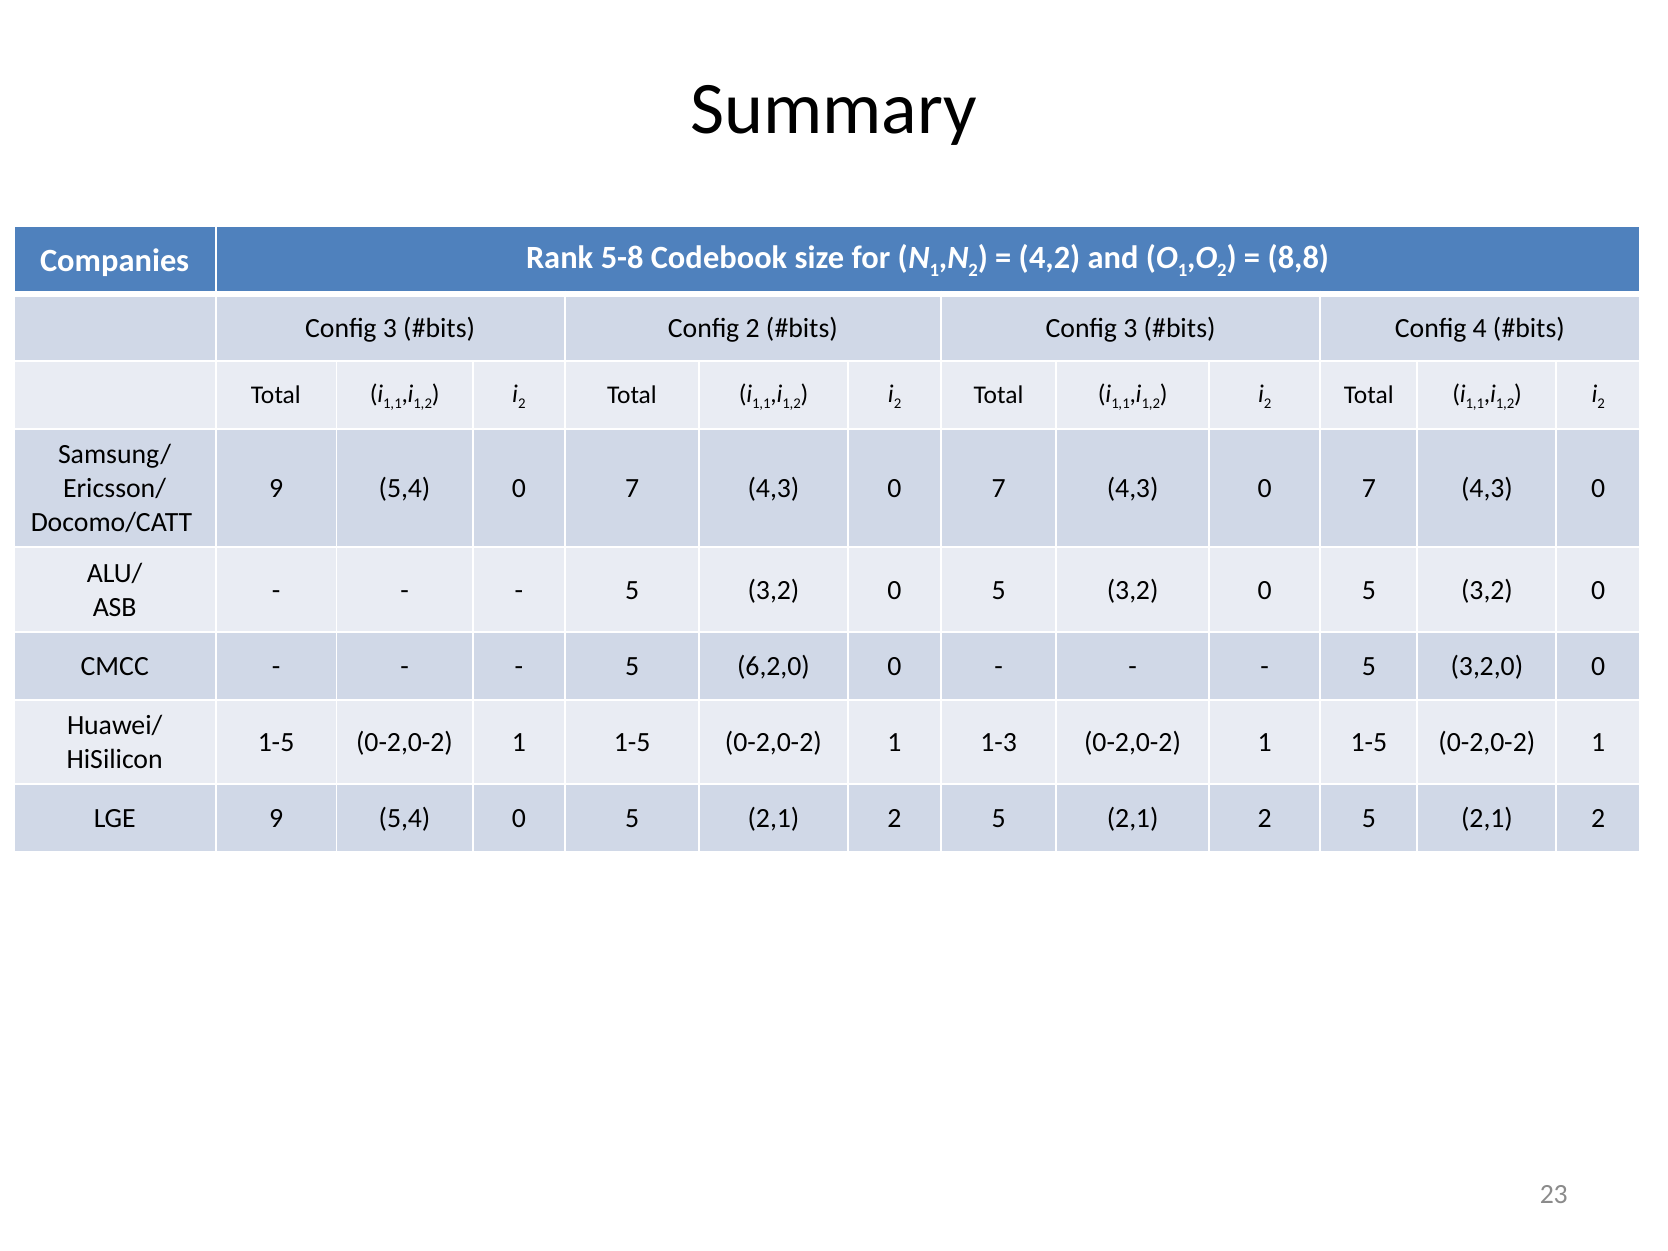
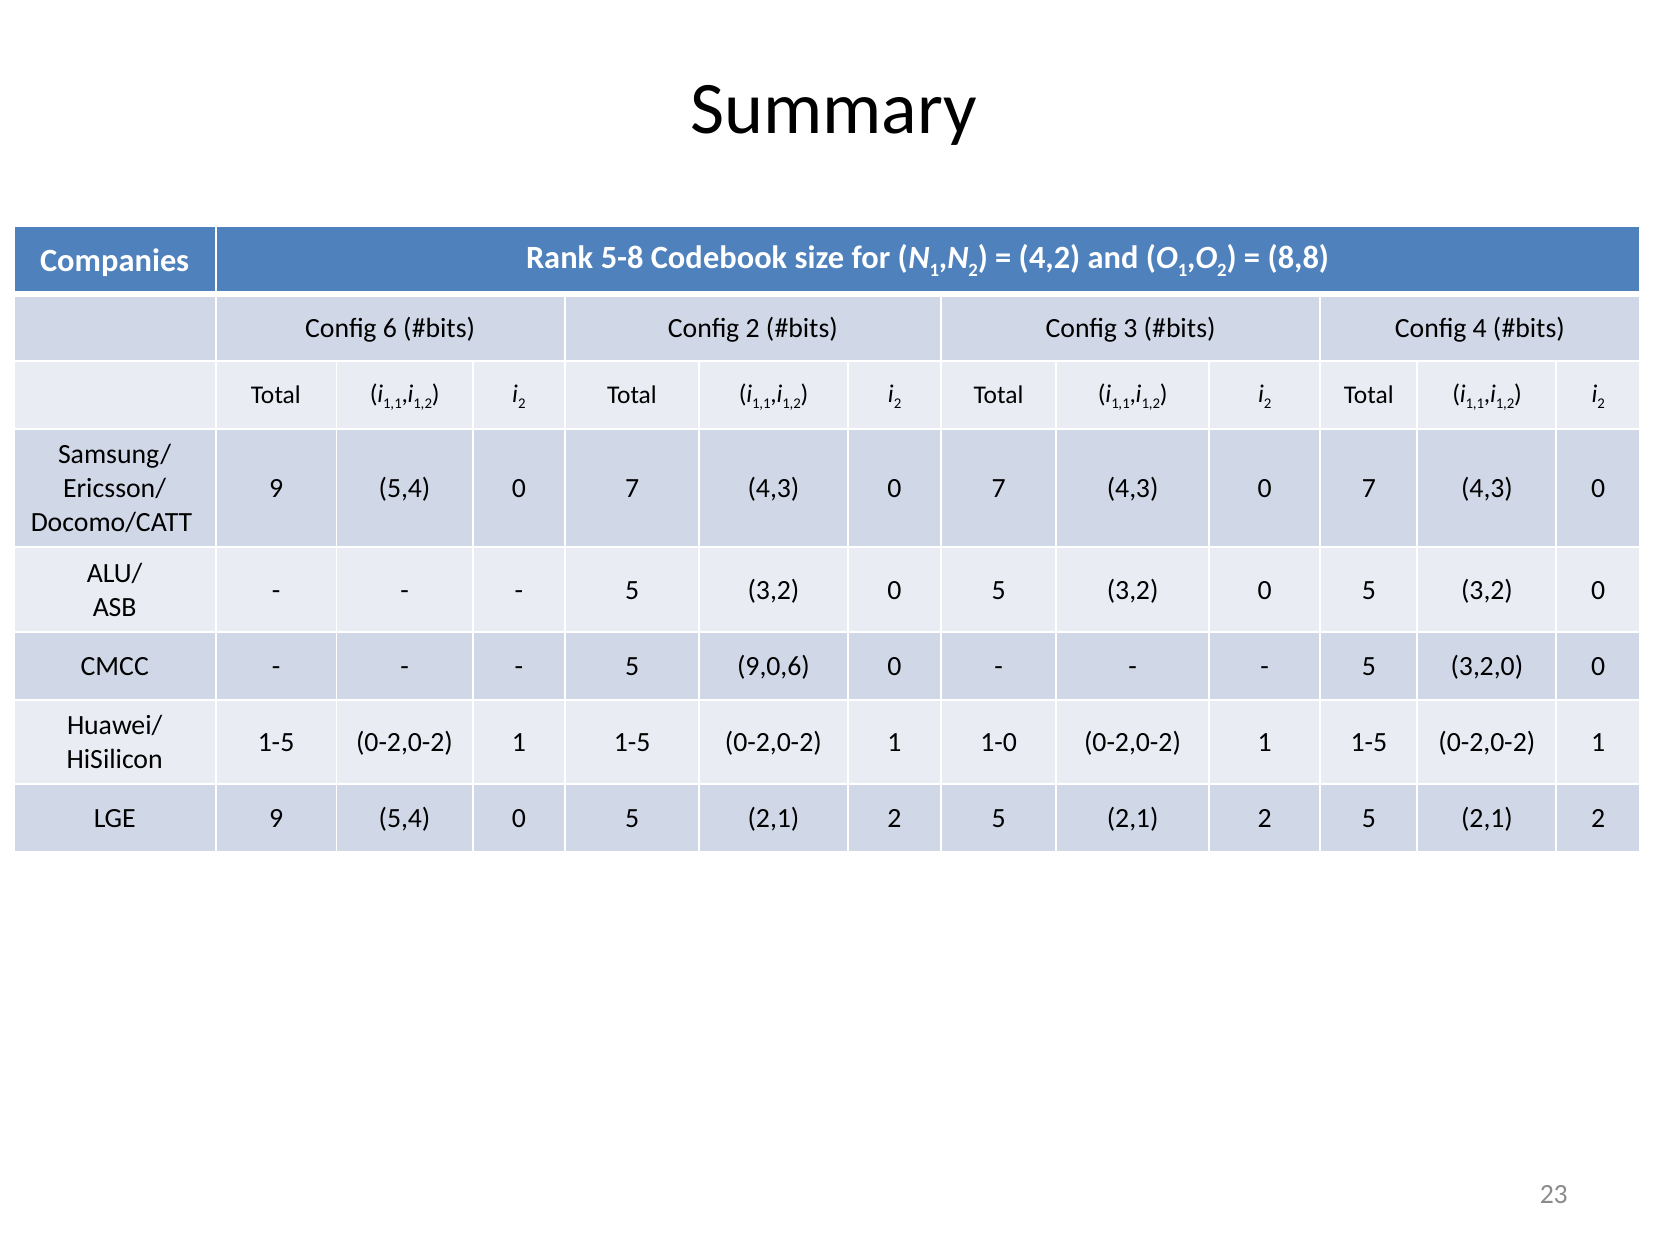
3: 3 -> 6 (390, 328)
6,2,0: 6,2,0 -> 9,0,6 (773, 666)
1-3: 1-3 -> 1-0 (999, 742)
